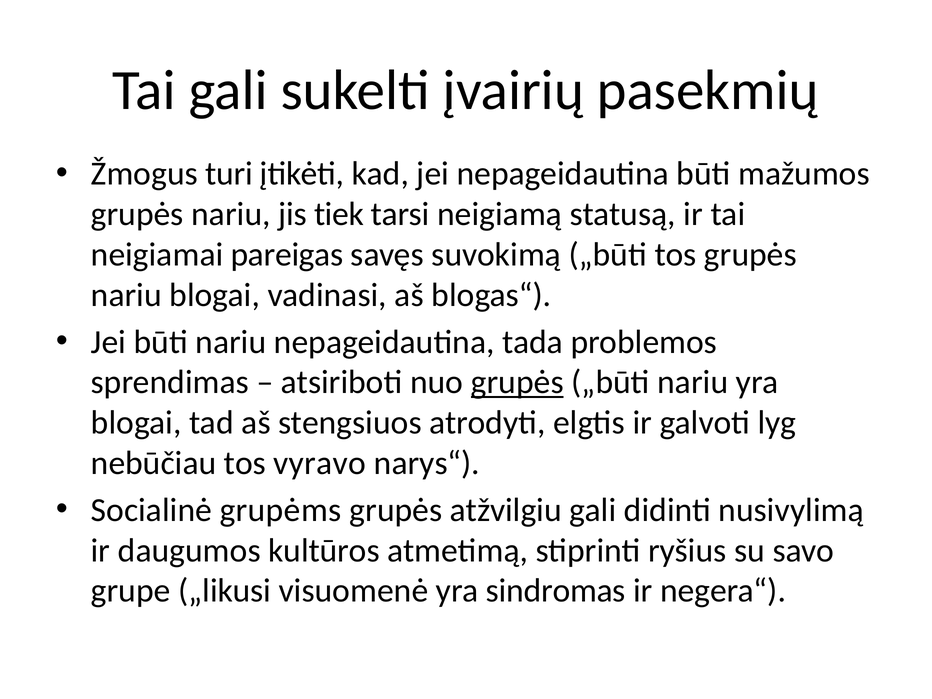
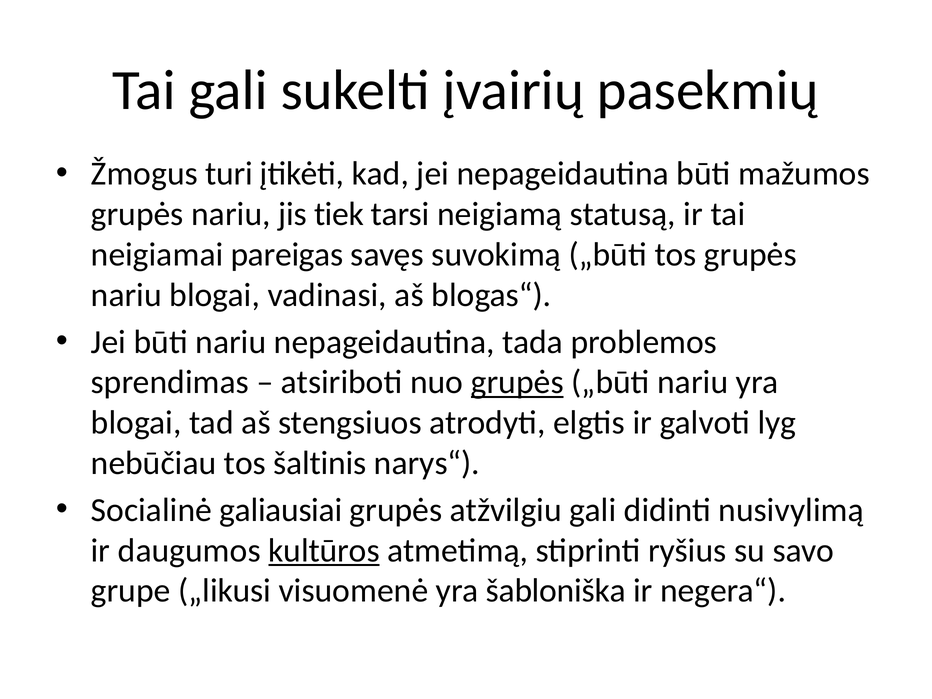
vyravo: vyravo -> šaltinis (320, 463)
grupėms: grupėms -> galiausiai (281, 510)
kultūros underline: none -> present (324, 551)
sindromas: sindromas -> šabloniška (556, 591)
